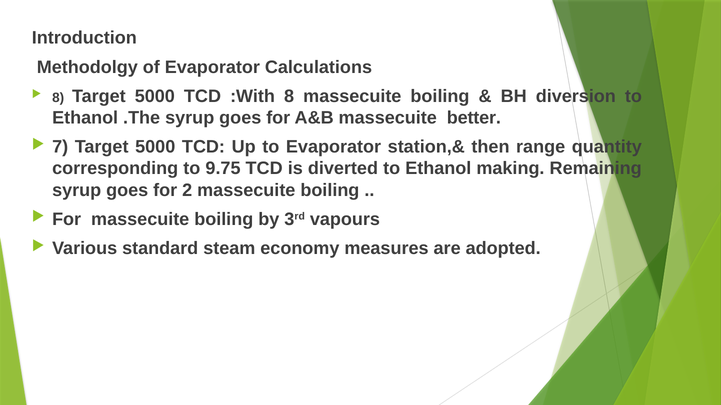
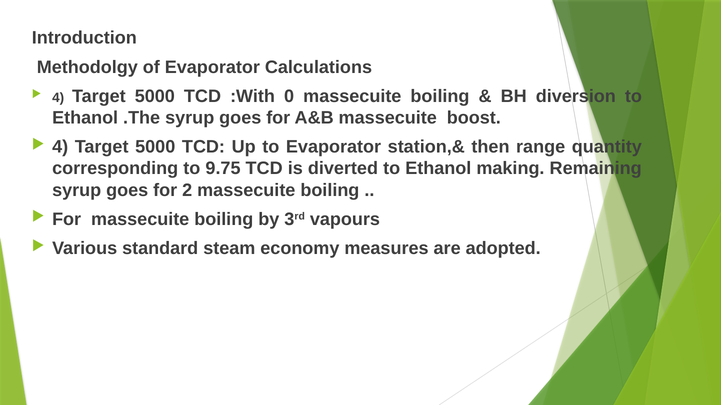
8: 8 -> 4 (58, 98)
:With 8: 8 -> 0 (289, 96)
better: better -> boost (474, 118)
7: 7 -> 4 (60, 147)
